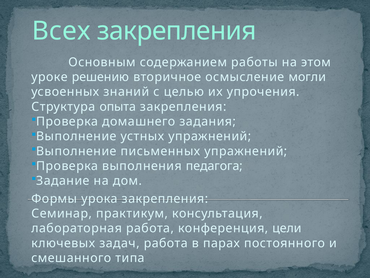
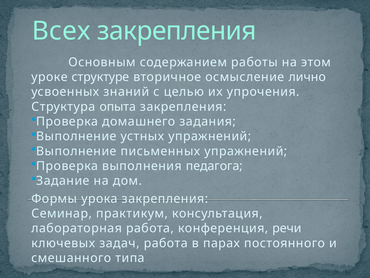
решению: решению -> структуре (100, 77)
могли: могли -> лично (307, 77)
цели: цели -> речи (287, 228)
